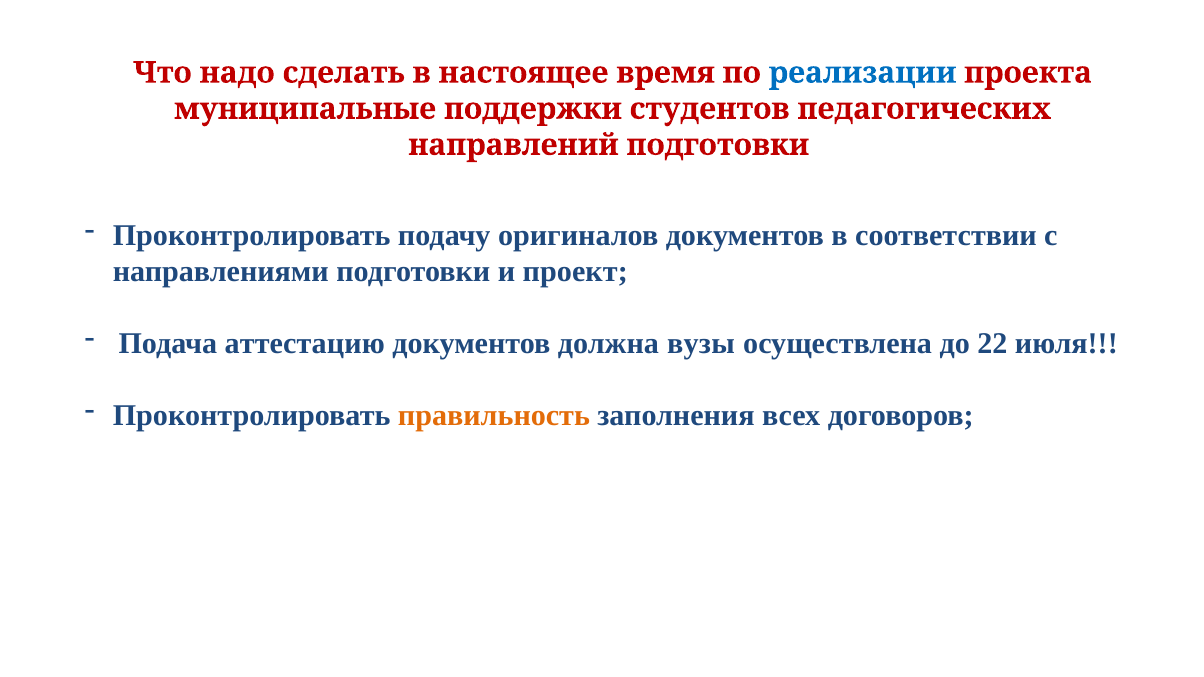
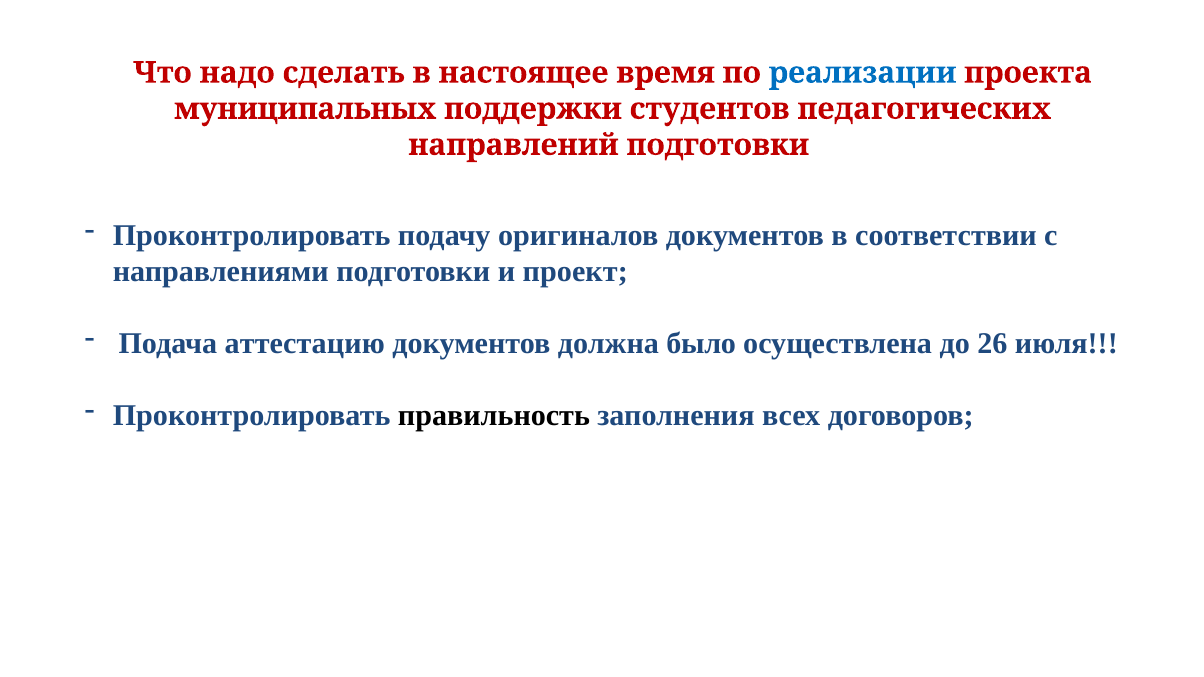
муниципальные: муниципальные -> муниципальных (305, 109)
вузы: вузы -> было (701, 344)
22: 22 -> 26 (992, 344)
правильность colour: orange -> black (494, 416)
